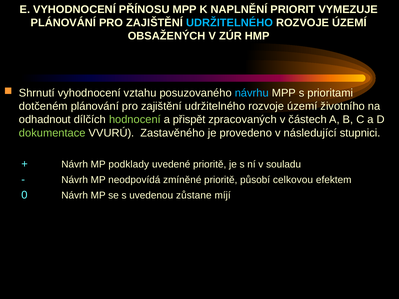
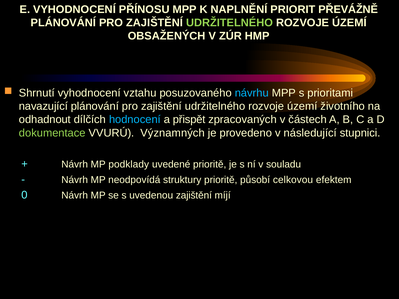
VYMEZUJE: VYMEZUJE -> PŘEVÁŽNĚ (348, 9)
UDRŽITELNÉHO colour: light blue -> light green (229, 23)
dotčeném: dotčeném -> navazující (43, 106)
hodnocení colour: light green -> light blue (135, 120)
Zastavěného: Zastavěného -> Významných (173, 133)
zmíněné: zmíněné -> struktury (182, 180)
uvedenou zůstane: zůstane -> zajištění (194, 195)
